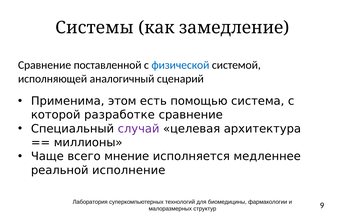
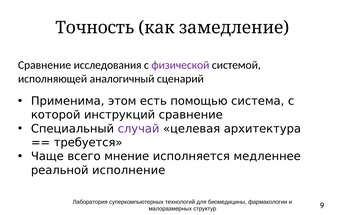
Системы: Системы -> Точность (95, 28)
поставленной: поставленной -> исследования (108, 65)
физической colour: blue -> purple (180, 65)
разработке: разработке -> инструкций (120, 115)
миллионы: миллионы -> требуется (88, 142)
